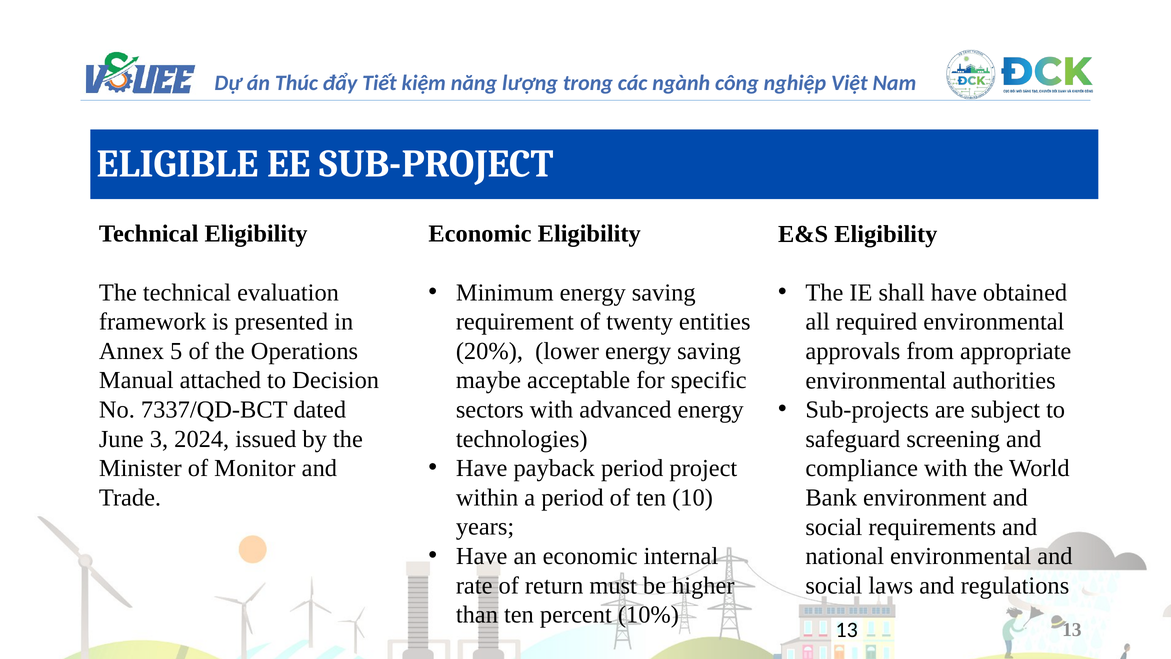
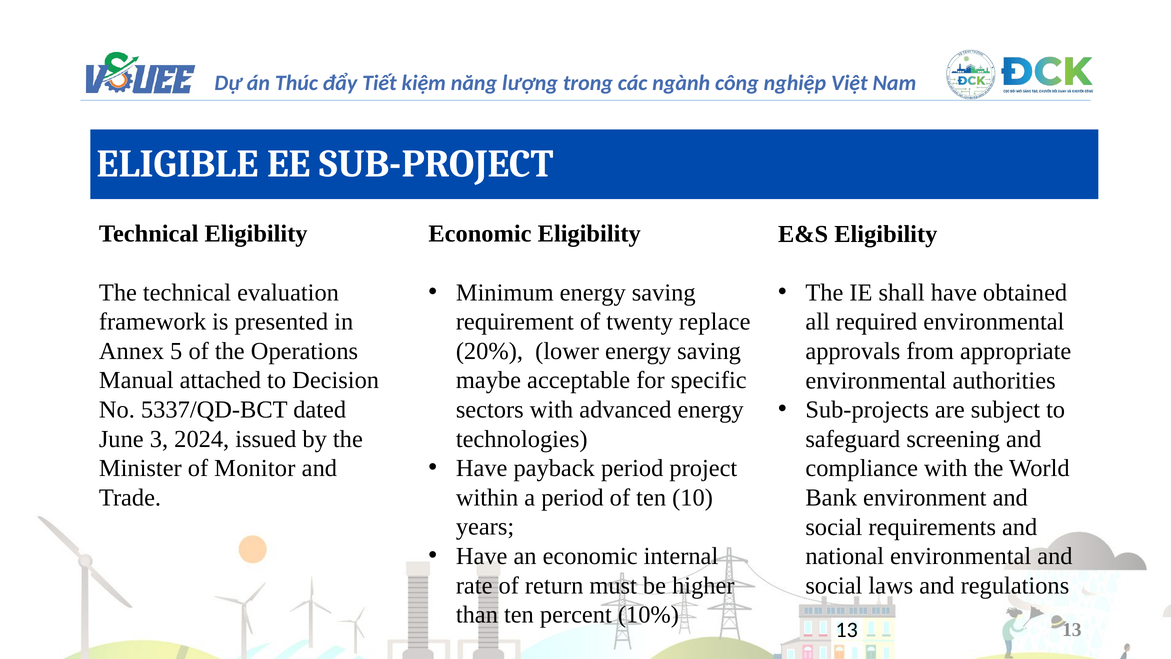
entities: entities -> replace (715, 322)
7337/QD-BCT: 7337/QD-BCT -> 5337/QD-BCT (214, 410)
